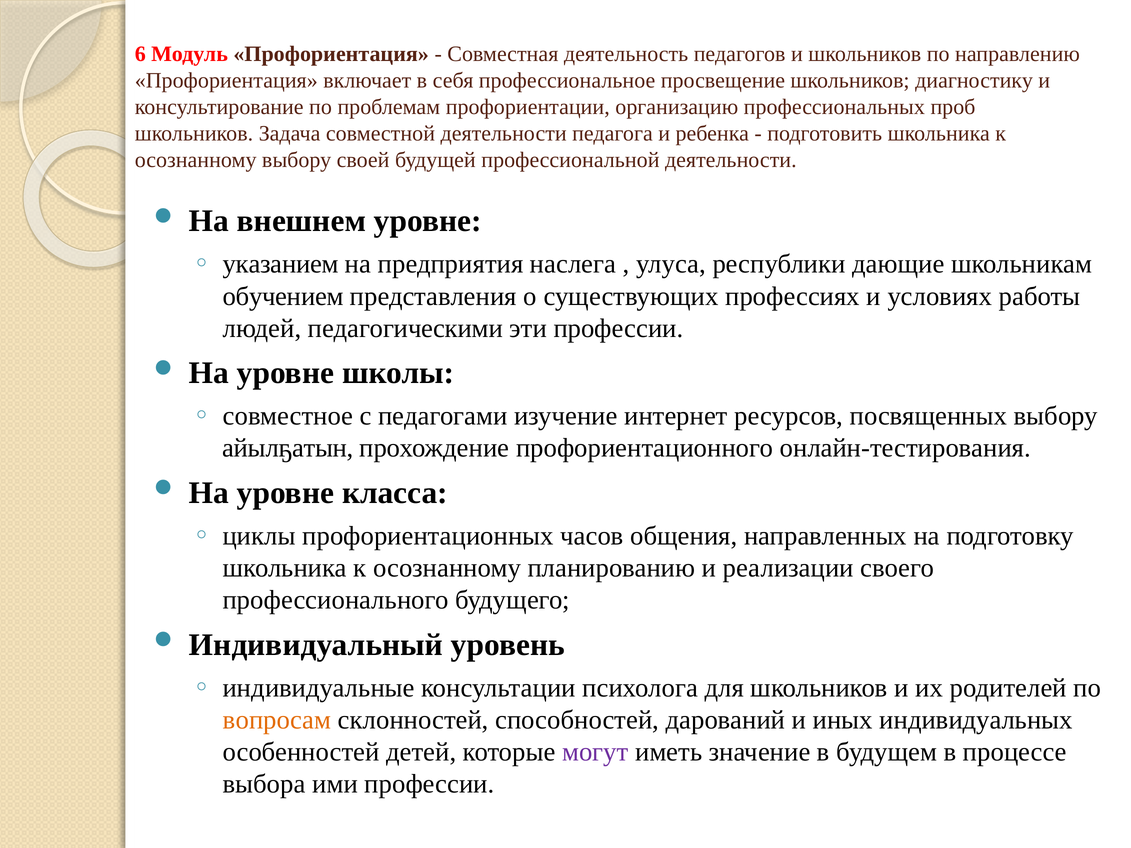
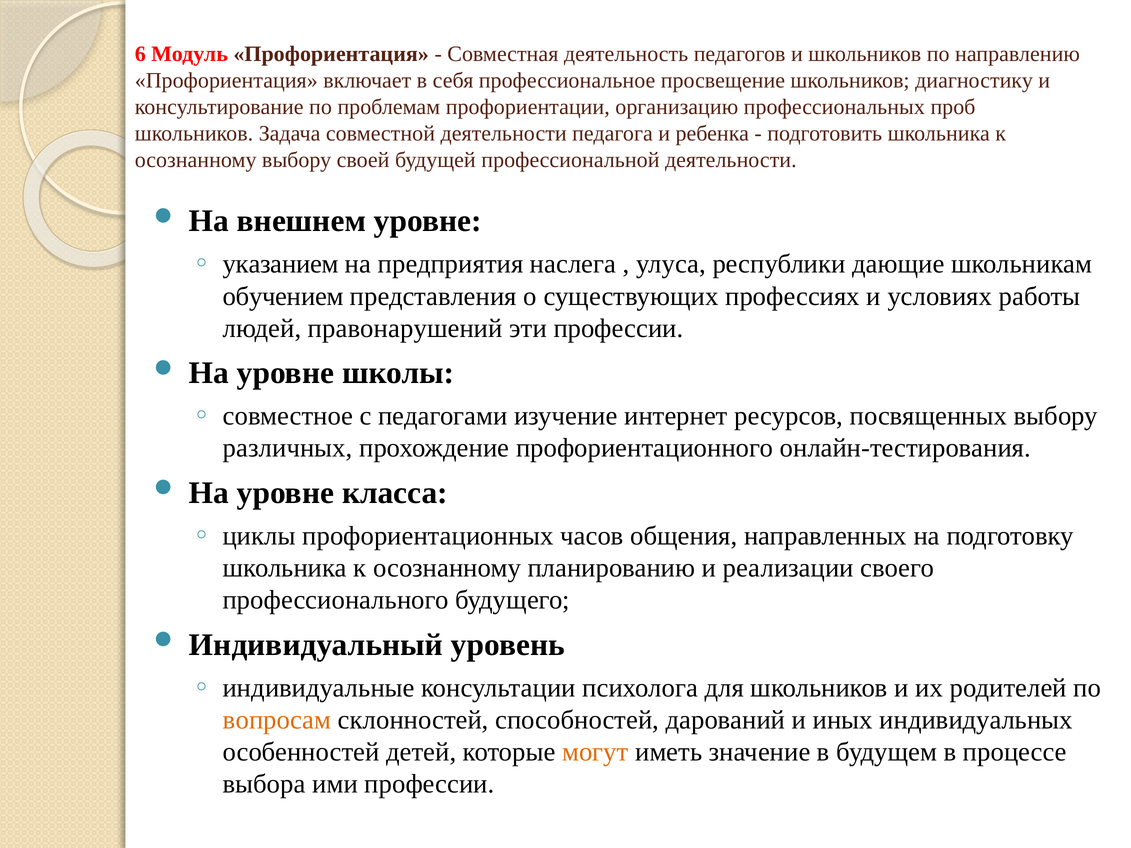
педагогическими: педагогическими -> правонарушений (405, 328)
айылҕатын: айылҕатын -> различных (288, 448)
могут colour: purple -> orange (595, 752)
